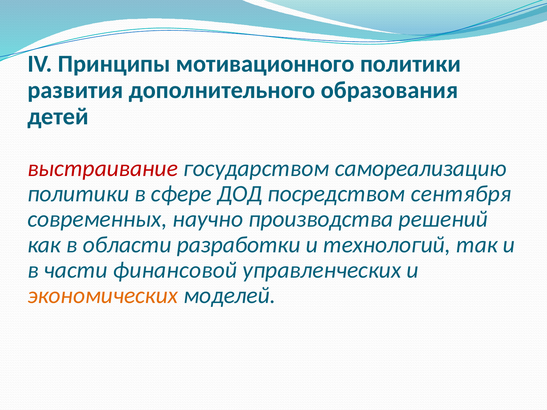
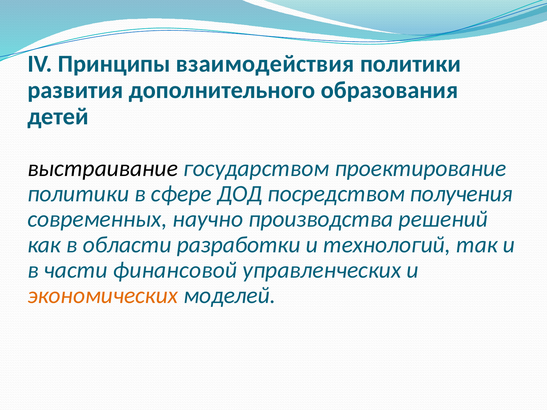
мотивационного: мотивационного -> взаимодействия (265, 64)
выстраивание colour: red -> black (103, 168)
самореализацию: самореализацию -> проектирование (421, 168)
сентября: сентября -> получения (461, 194)
